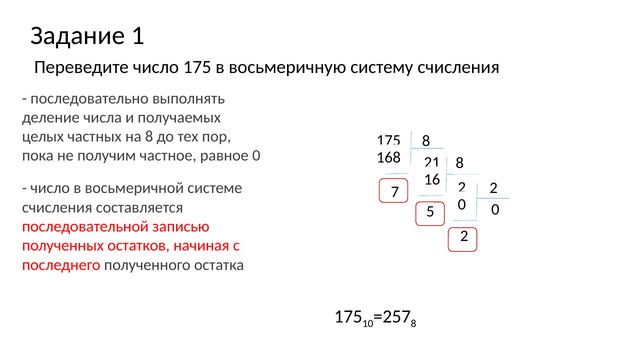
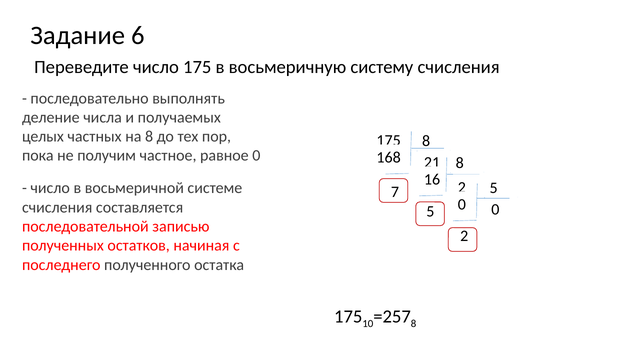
1: 1 -> 6 (138, 36)
2: 2 -> 5 (494, 188)
